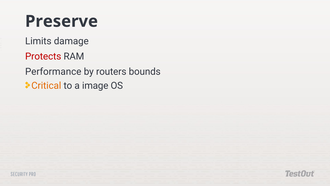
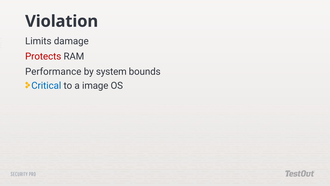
Preserve: Preserve -> Violation (62, 21)
routers: routers -> system (111, 72)
Critical colour: orange -> blue (46, 85)
